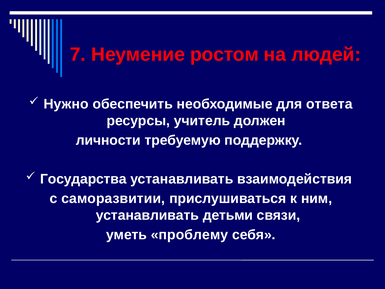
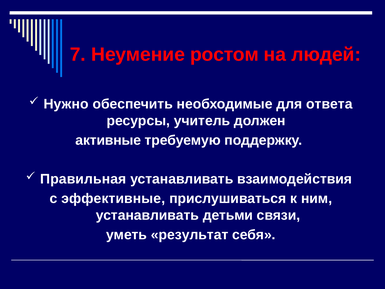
личности: личности -> активные (108, 140)
Государства: Государства -> Правильная (83, 179)
саморазвитии: саморазвитии -> эффективные (113, 198)
проблему: проблему -> результат (190, 235)
